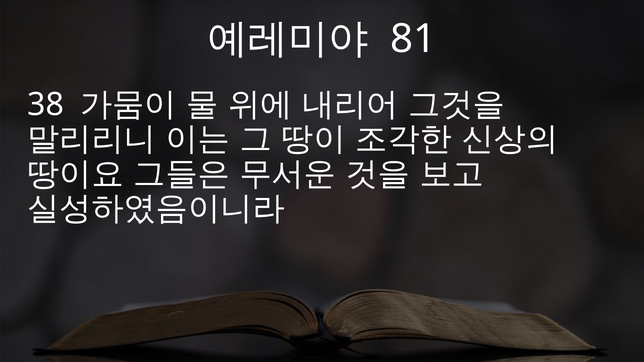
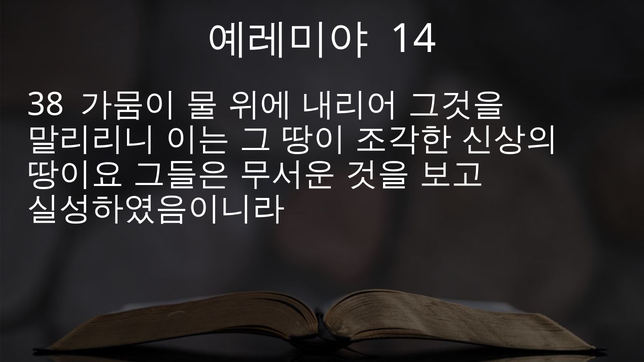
81: 81 -> 14 (413, 39)
